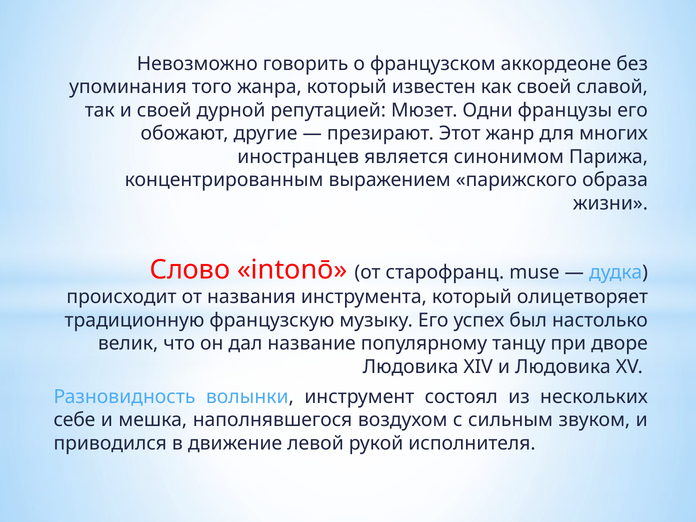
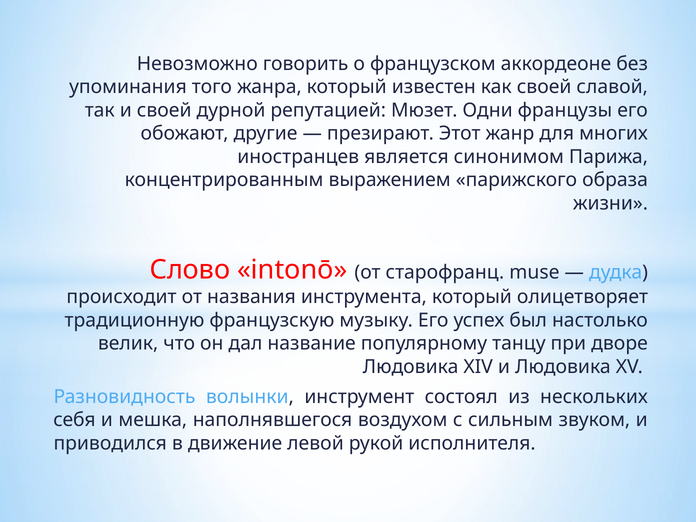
себе: себе -> себя (74, 420)
